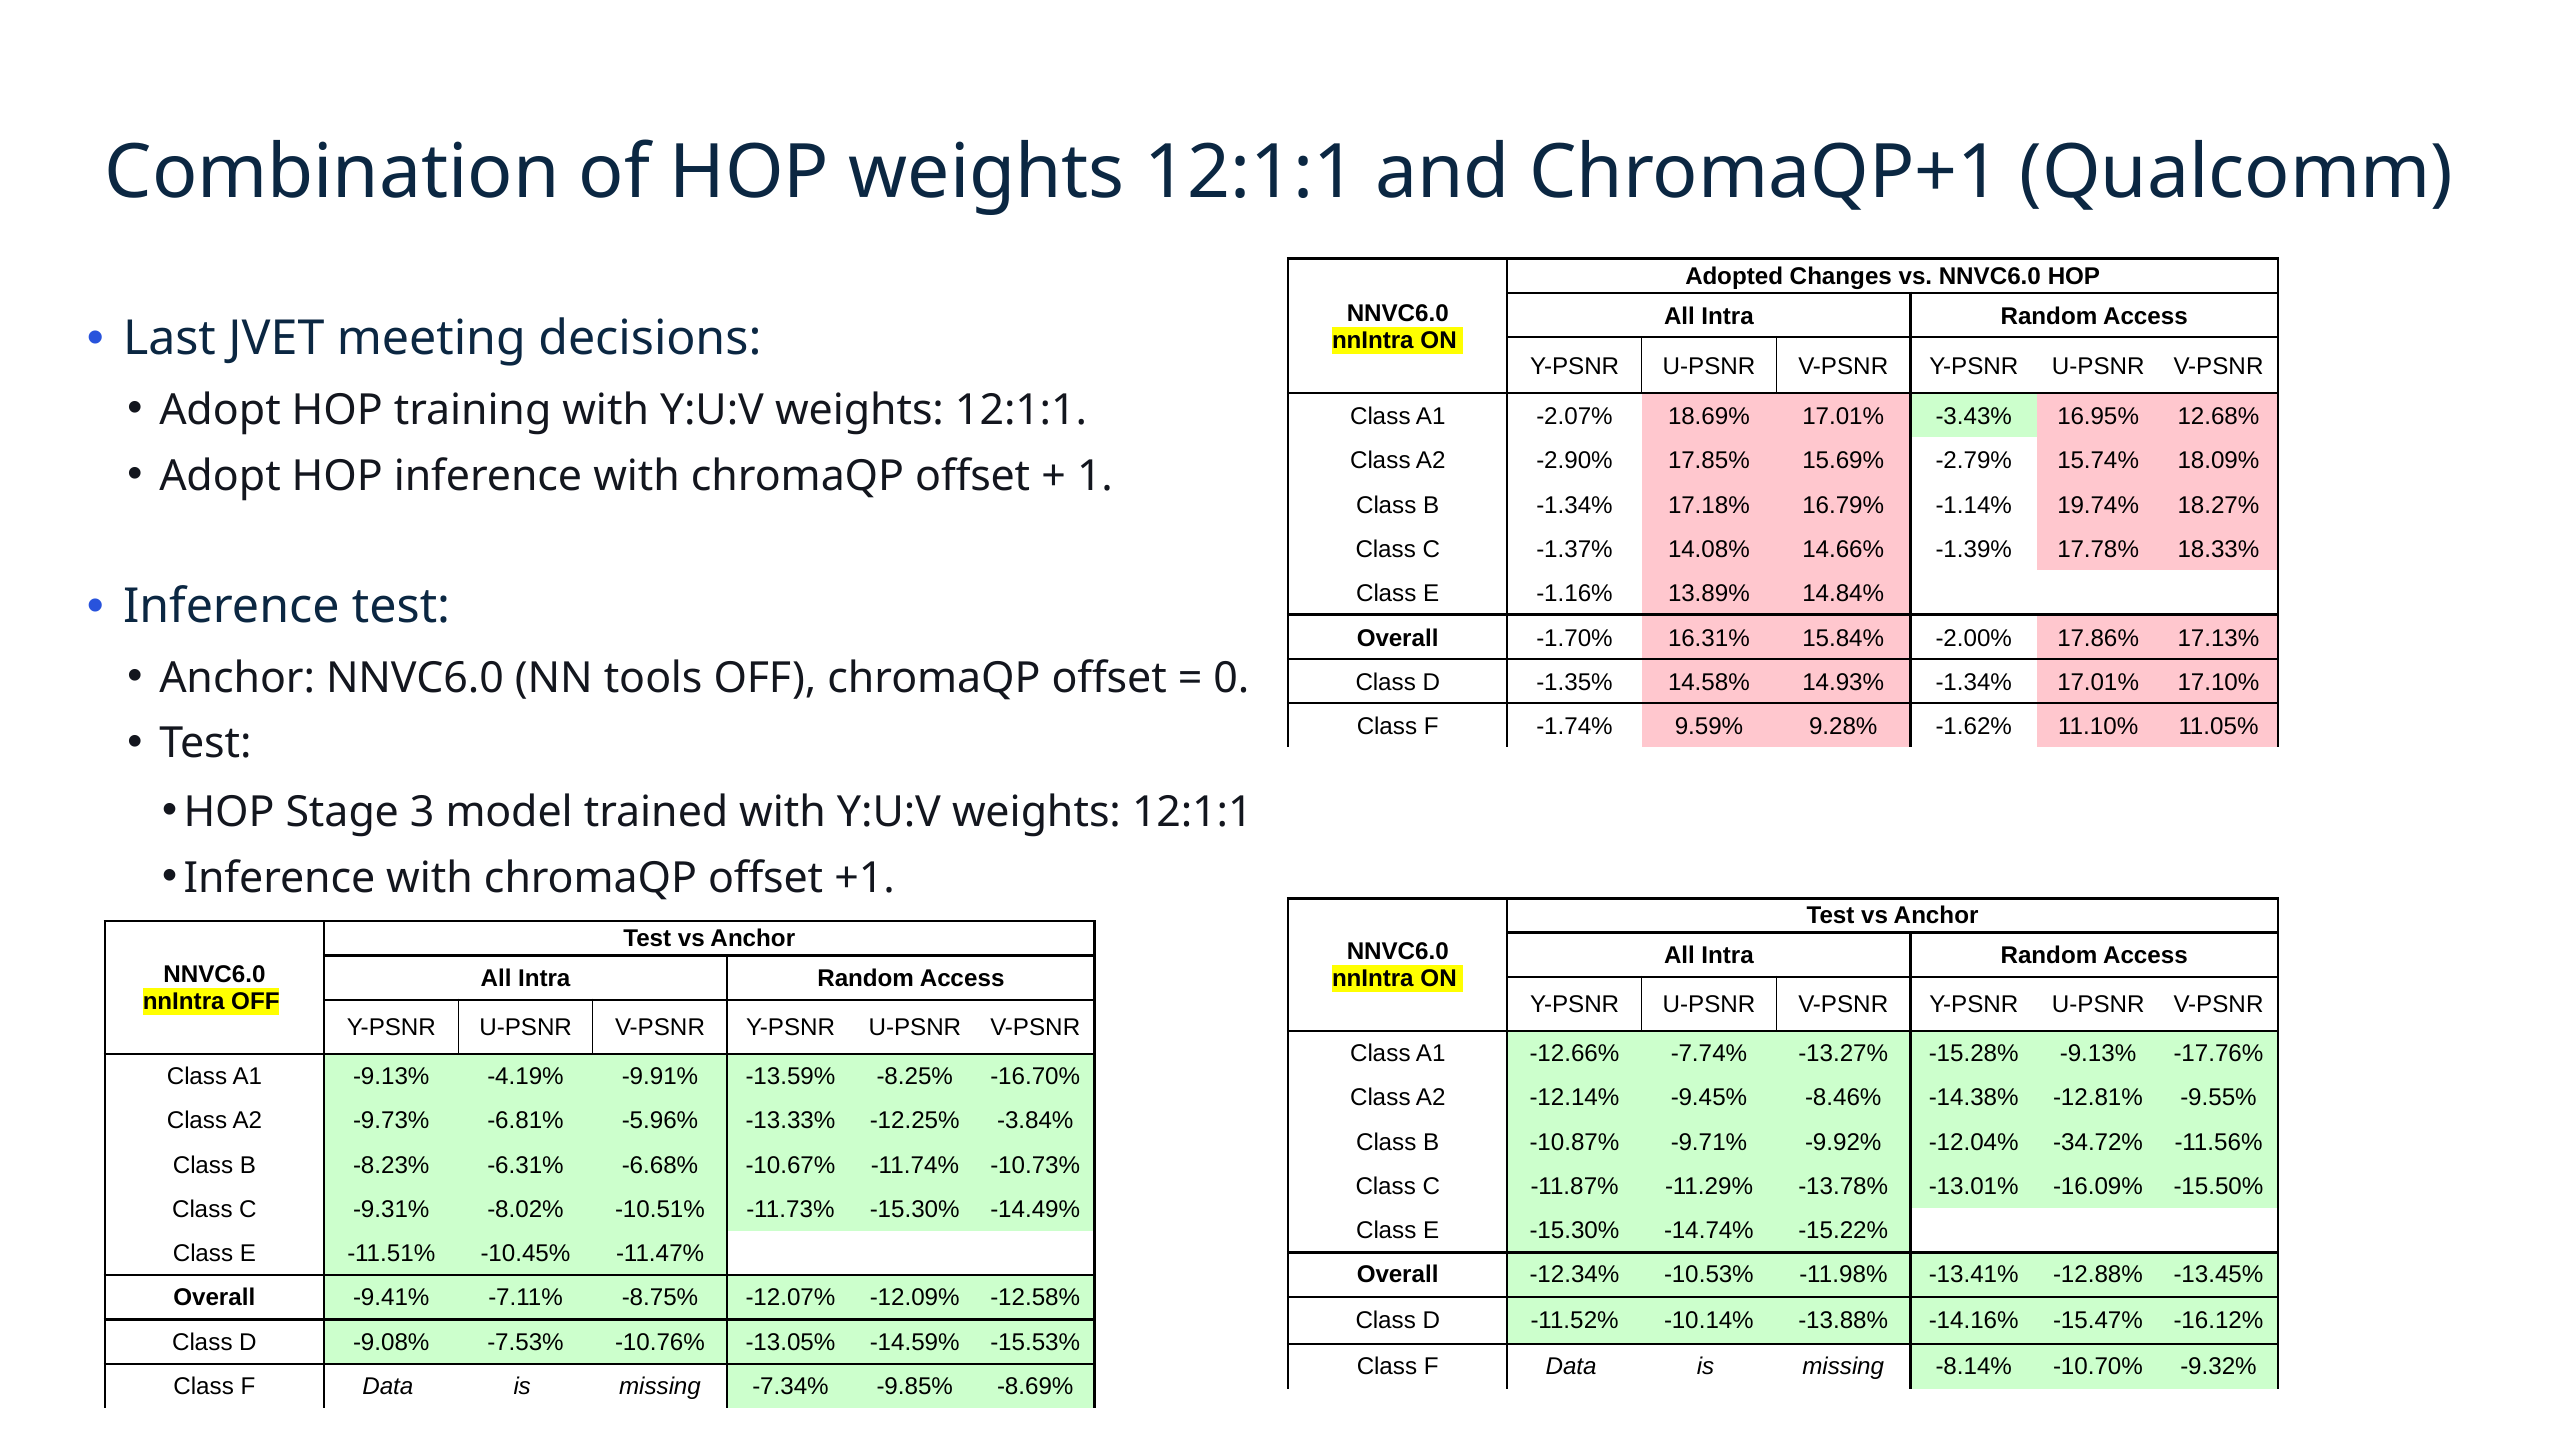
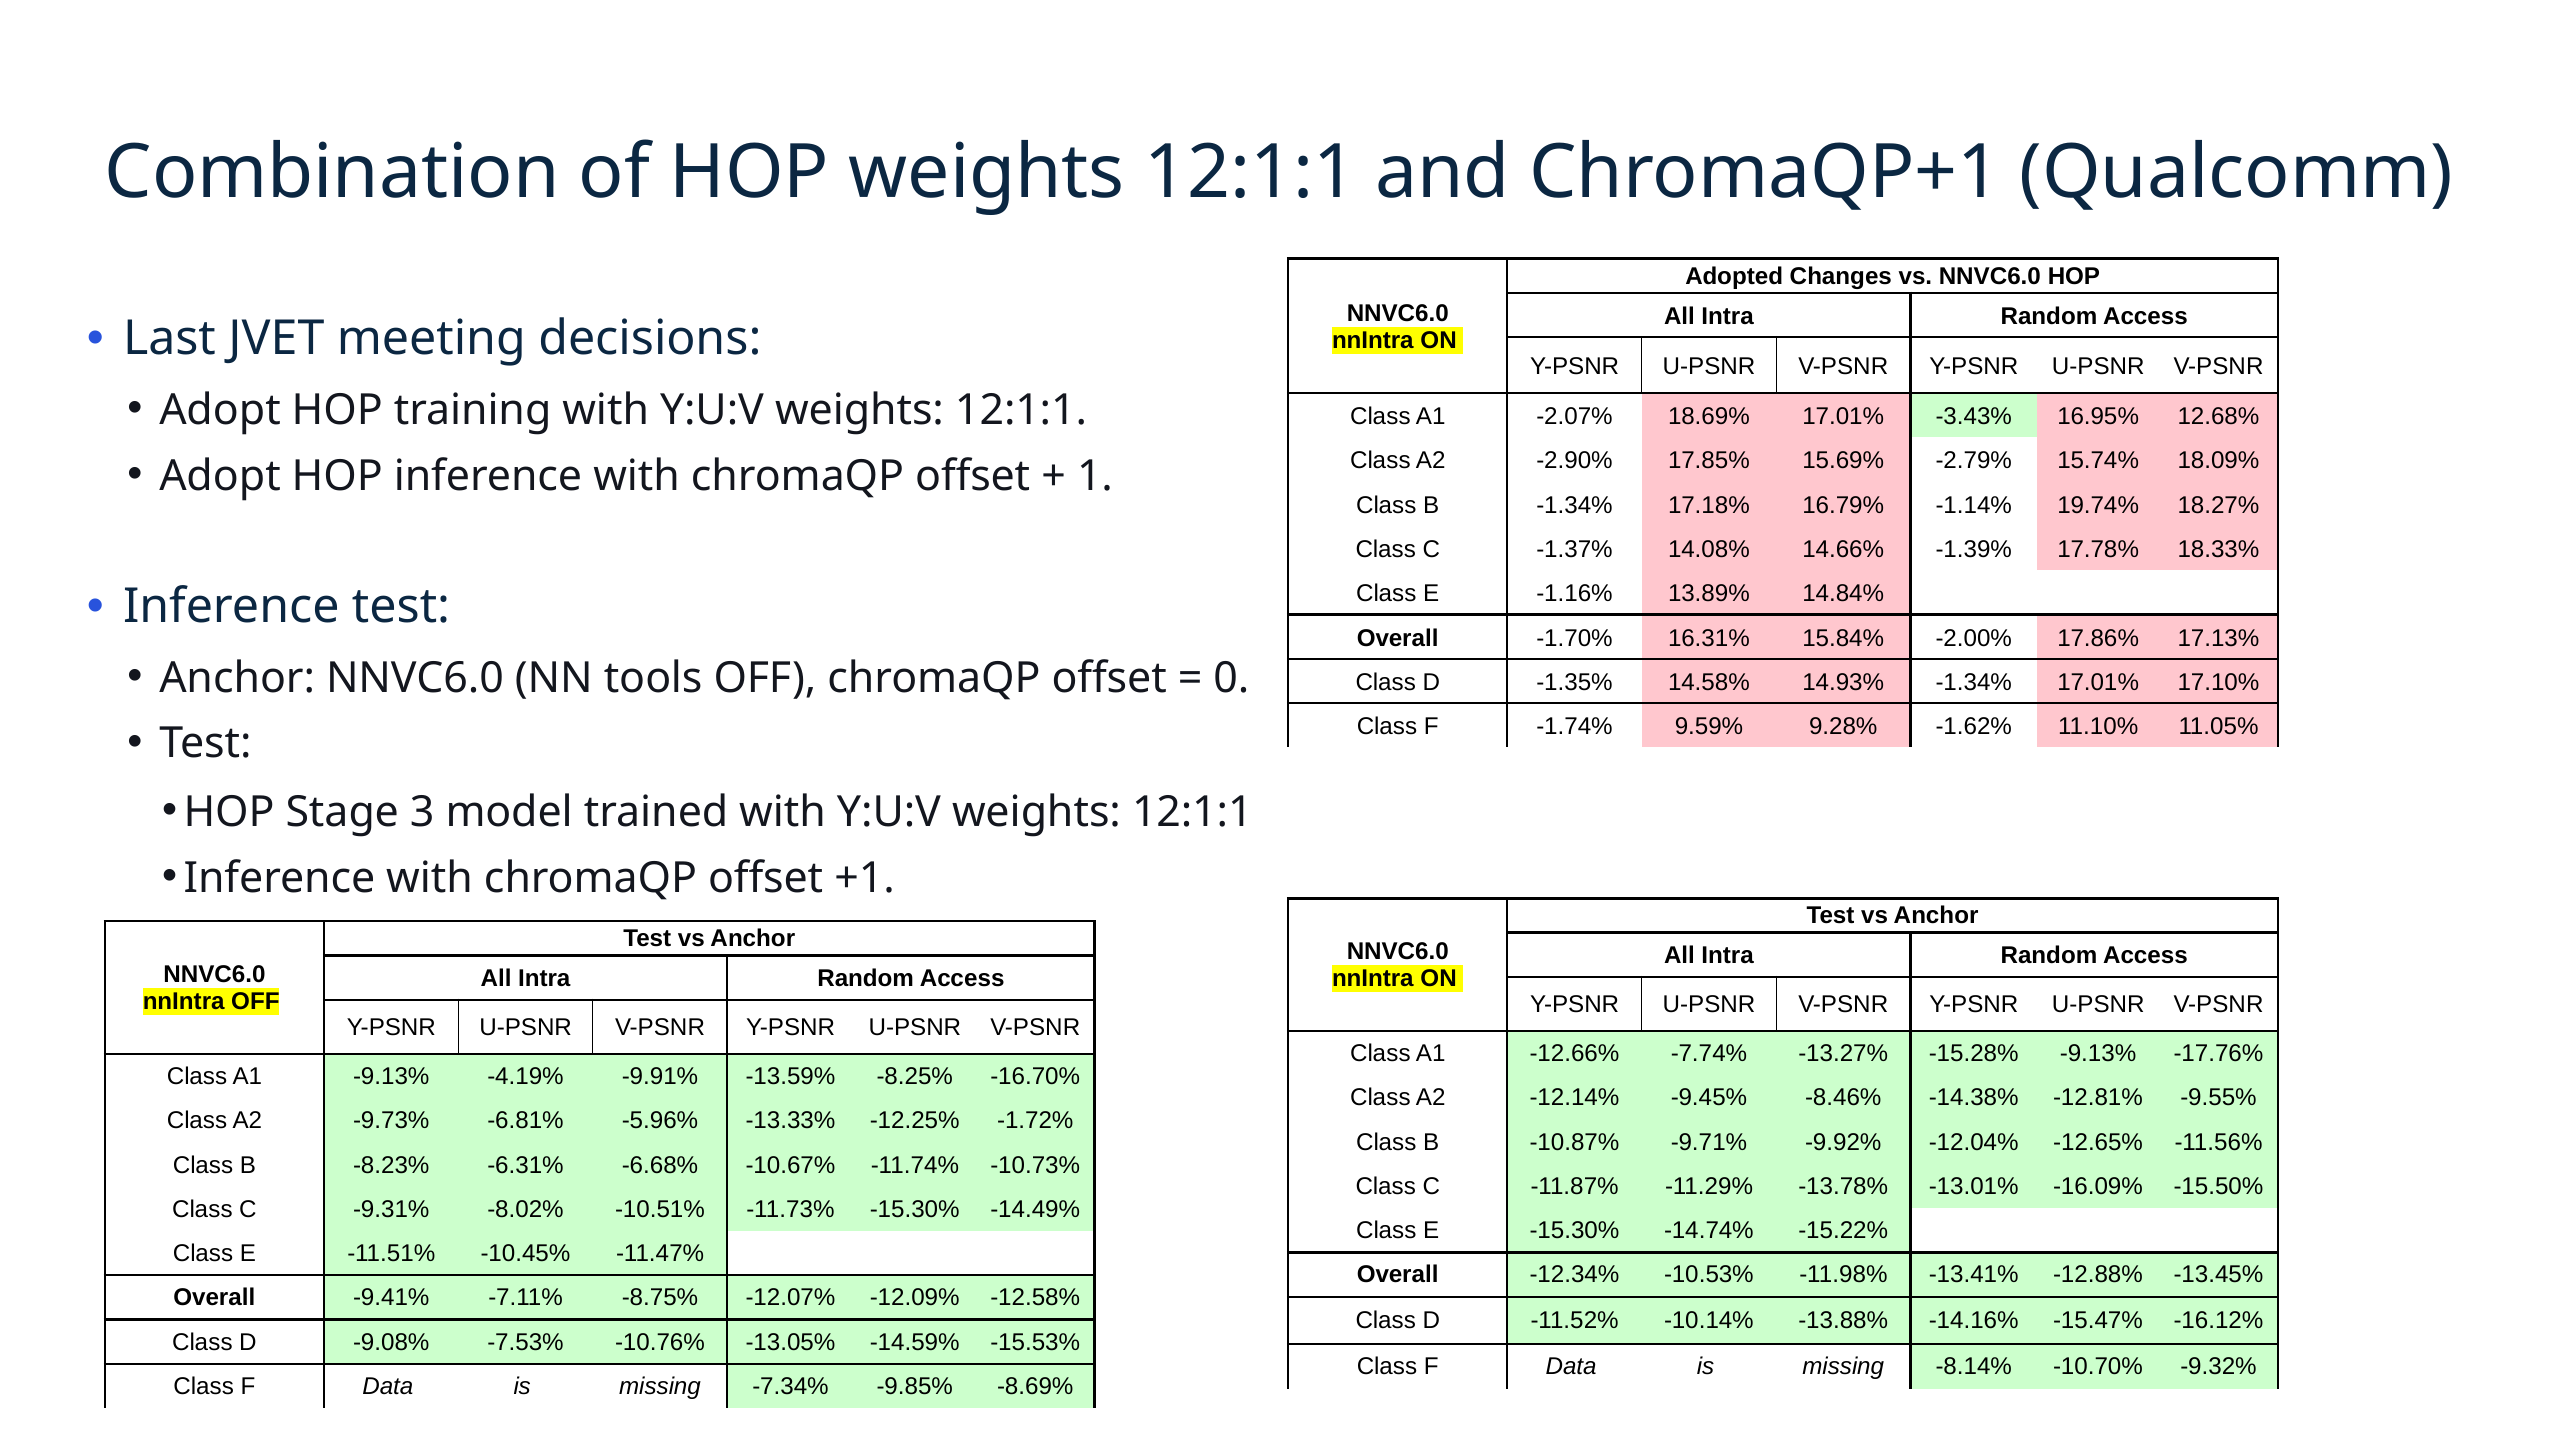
-3.84%: -3.84% -> -1.72% (1035, 1121)
-34.72%: -34.72% -> -12.65% (2098, 1142)
